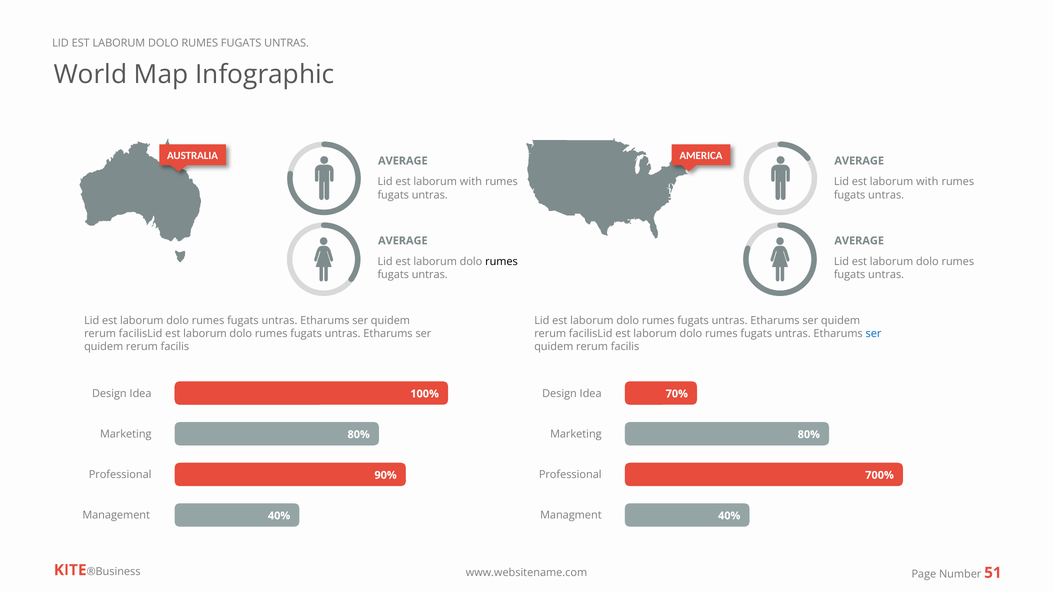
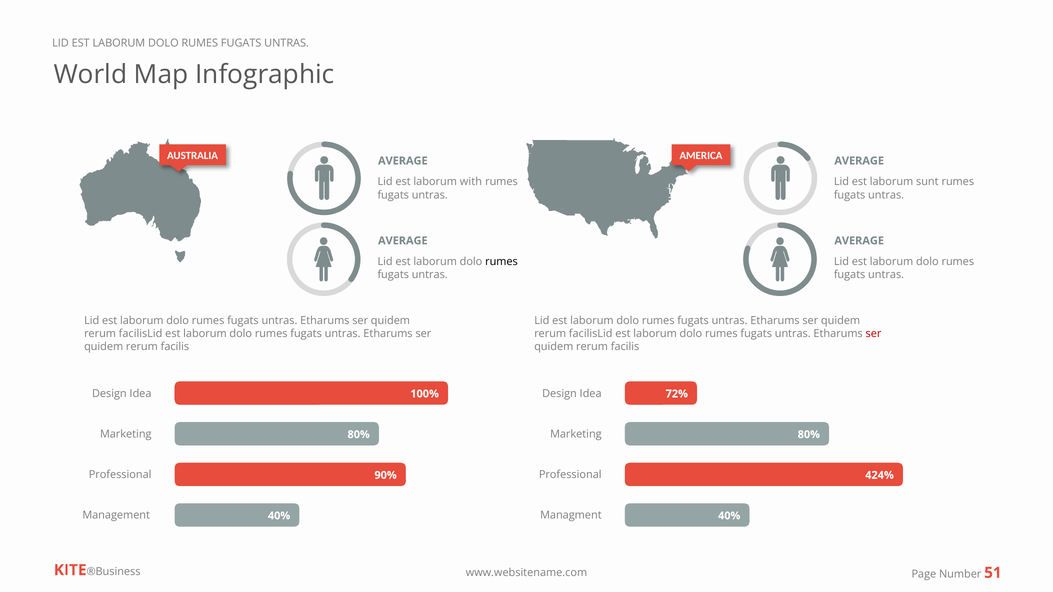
with: with -> sunt (927, 182)
ser colour: blue -> red (874, 334)
70%: 70% -> 72% (677, 394)
700%: 700% -> 424% (880, 475)
